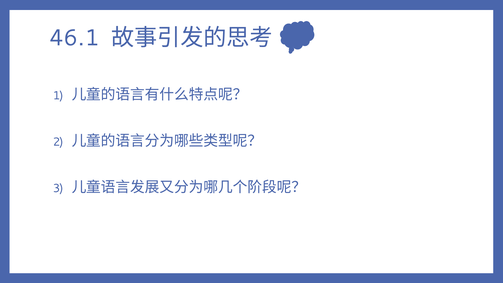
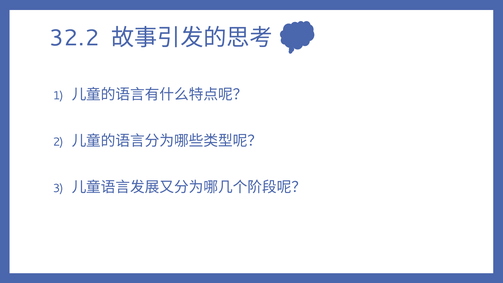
46.1: 46.1 -> 32.2 (74, 38)
